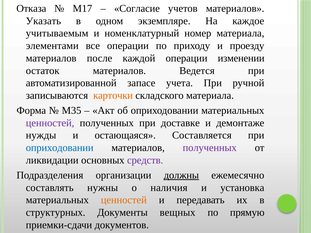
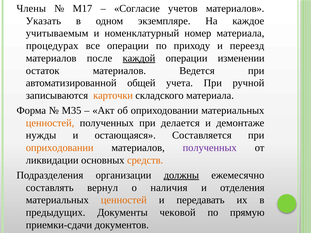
Отказа: Отказа -> Члены (31, 8)
элементами: элементами -> процедурах (52, 46)
проезду: проезду -> переезд (247, 46)
каждой underline: none -> present (139, 58)
запасе: запасе -> общей (141, 83)
ценностей colour: purple -> orange (50, 123)
доставке: доставке -> делается (180, 123)
оприходовании colour: blue -> orange (60, 148)
средств colour: purple -> orange (145, 160)
нужны: нужны -> вернул (103, 188)
установка: установка -> отделения (242, 188)
структурных: структурных -> предыдущих (56, 213)
вещных: вещных -> чековой (178, 213)
